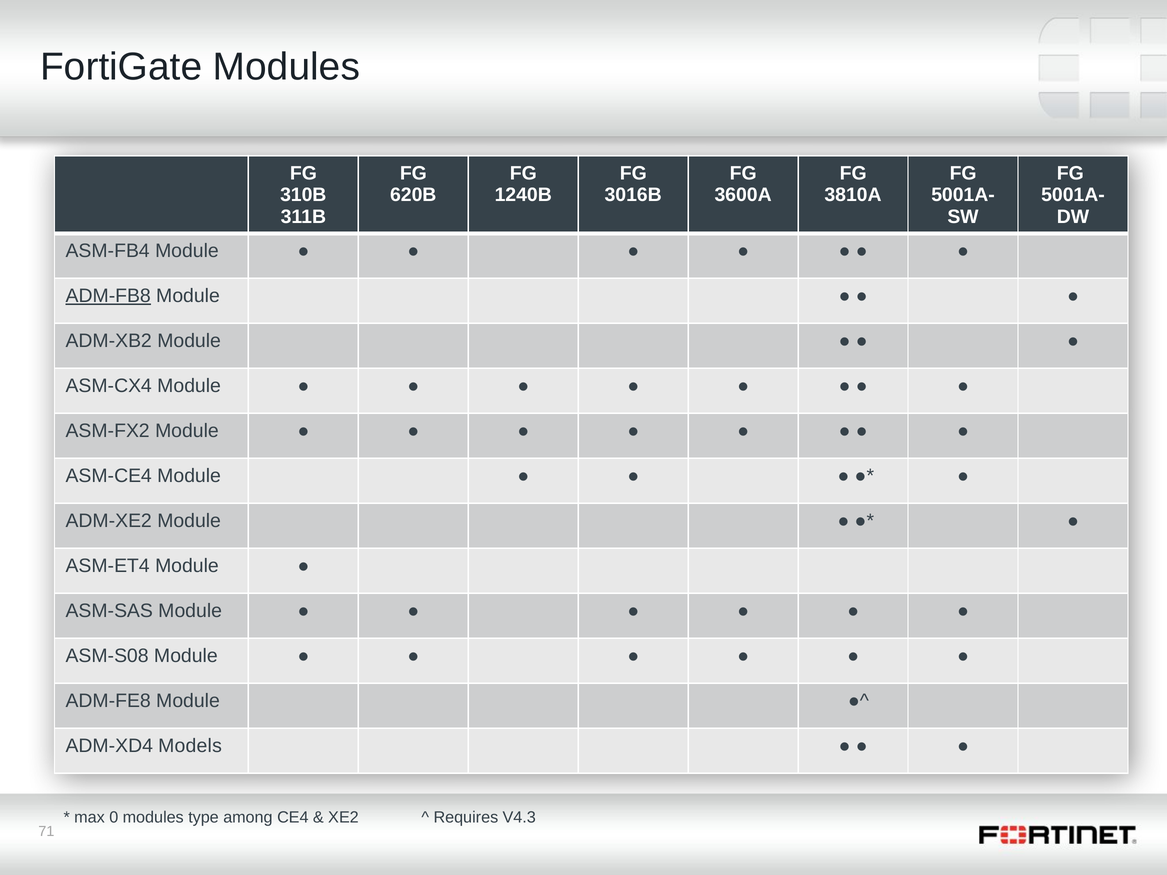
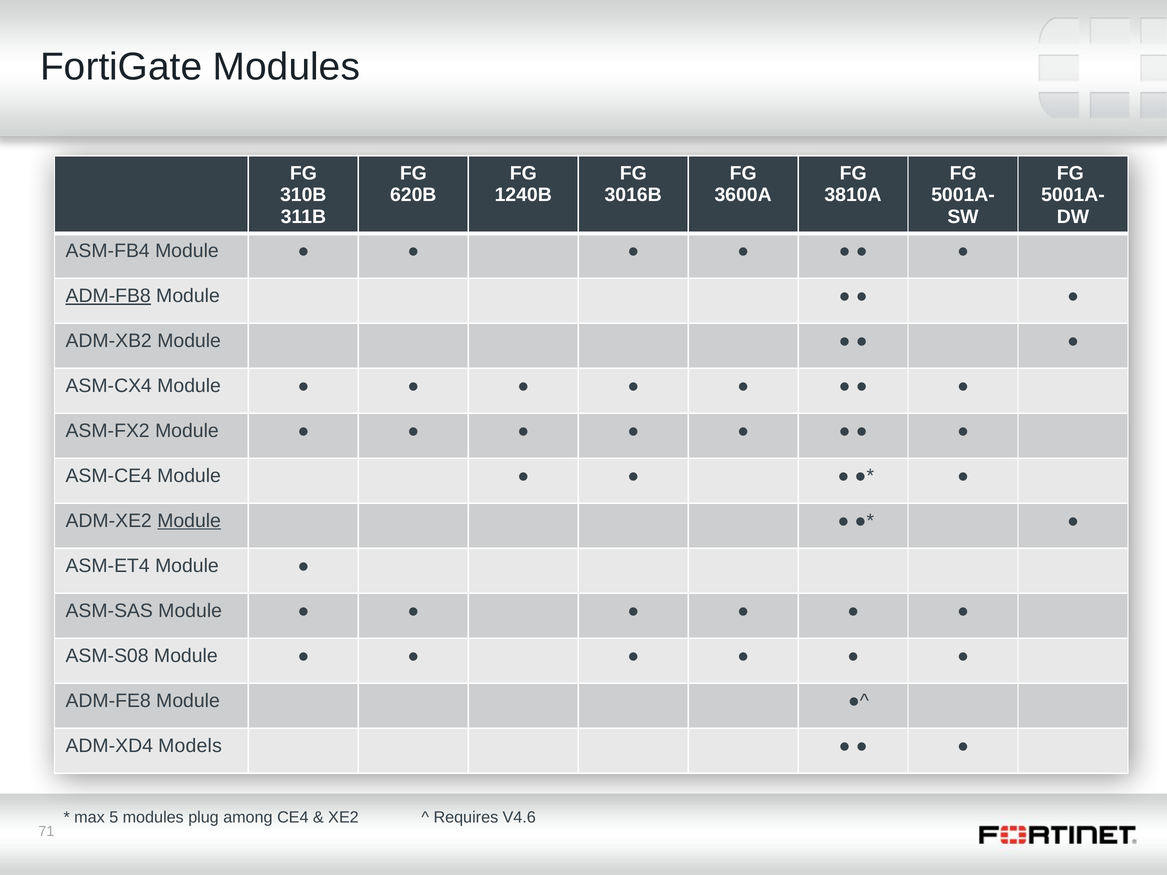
Module underline: none -> present (189, 521)
0: 0 -> 5 (114, 818)
type: type -> plug (204, 818)
V4.3: V4.3 -> V4.6 (519, 818)
